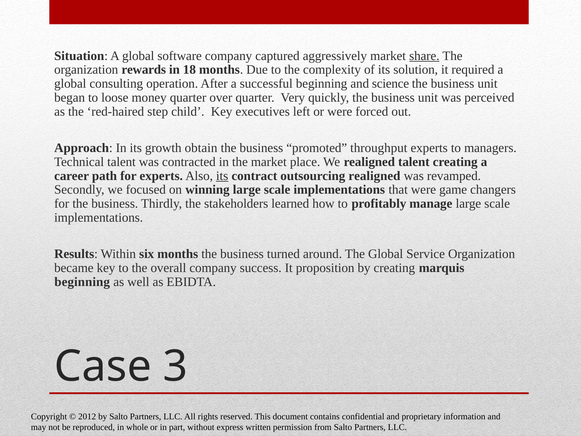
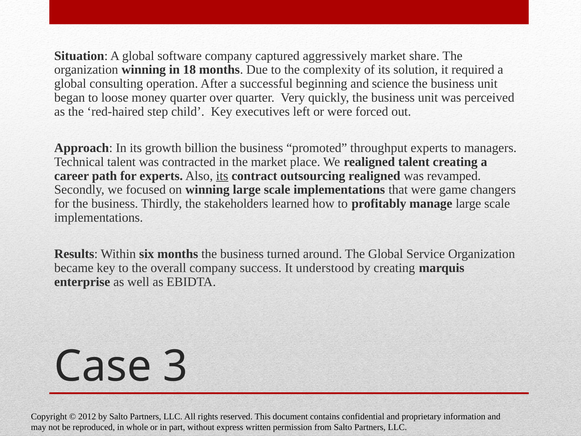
share underline: present -> none (424, 56)
organization rewards: rewards -> winning (144, 70)
obtain: obtain -> billion (201, 148)
proposition: proposition -> understood (325, 268)
beginning: beginning -> enterprise (82, 282)
